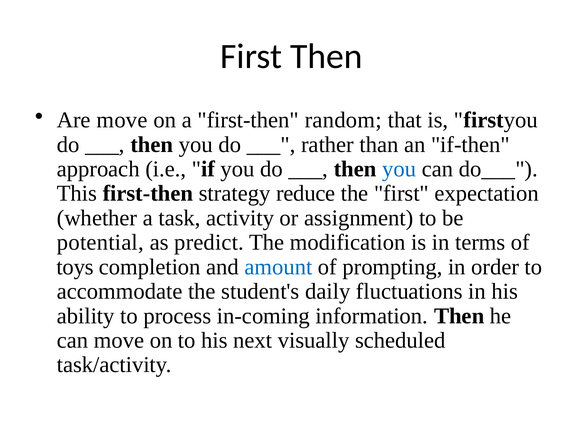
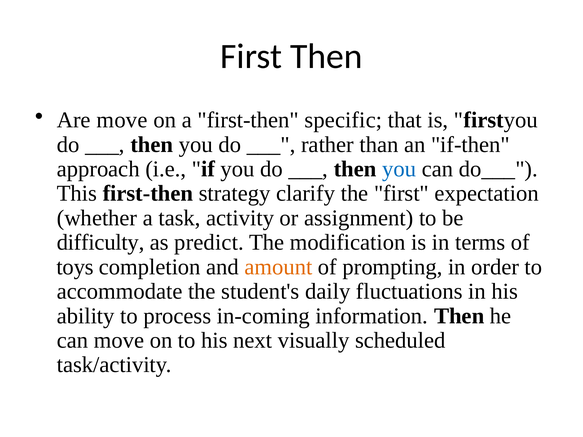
random: random -> specific (343, 120)
reduce: reduce -> clarify (306, 194)
potential: potential -> difficulty (101, 243)
amount colour: blue -> orange (278, 267)
